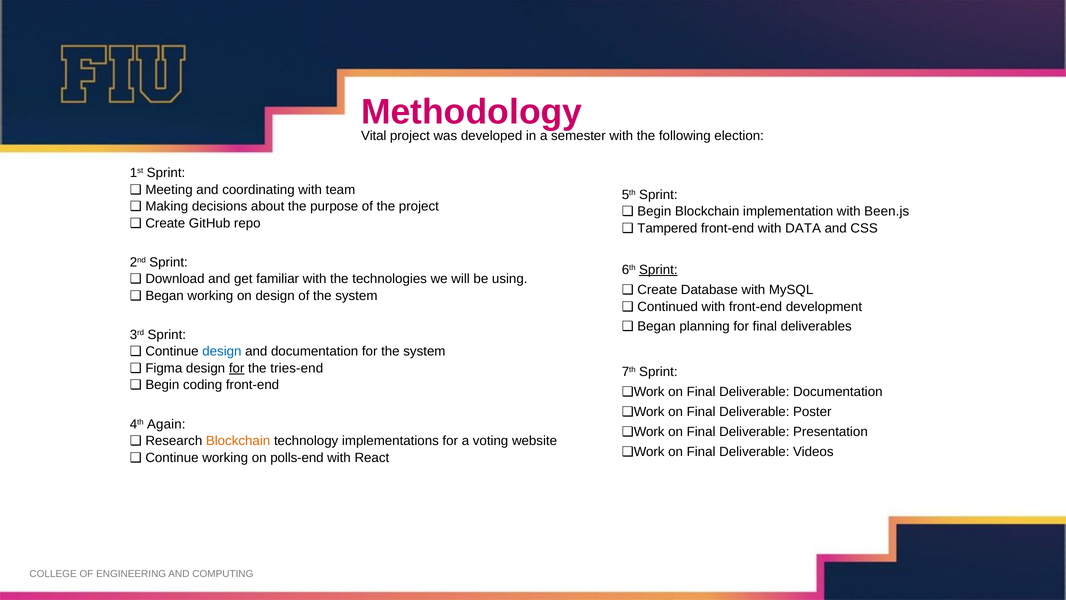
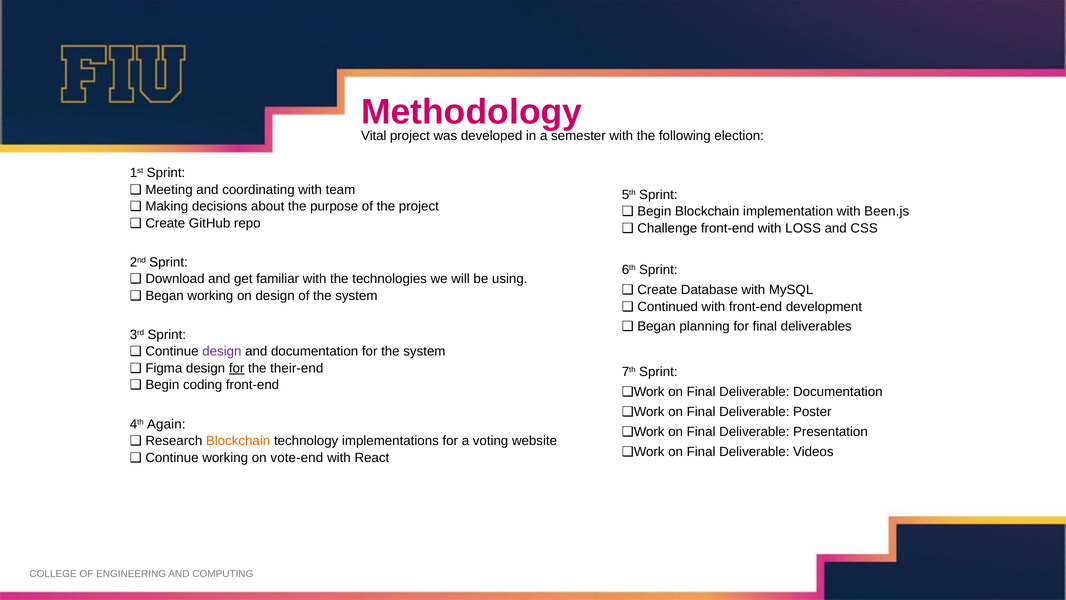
Tampered: Tampered -> Challenge (667, 228)
DATA: DATA -> LOSS (803, 228)
Sprint underline: present -> none (658, 270)
design colour: blue -> purple (222, 351)
tries-end: tries-end -> their-end (297, 368)
polls-end: polls-end -> vote-end (297, 457)
